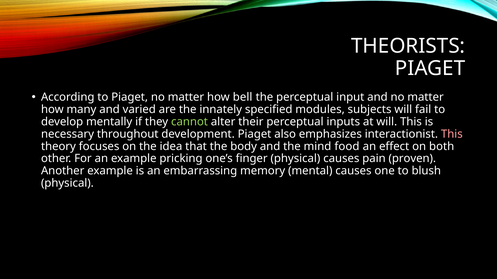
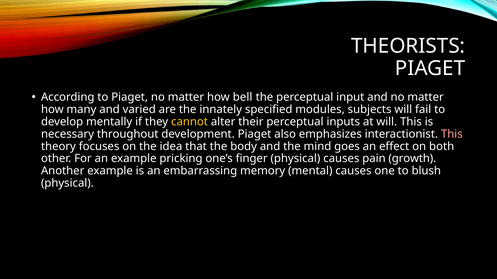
cannot colour: light green -> yellow (190, 122)
food: food -> goes (347, 147)
proven: proven -> growth (412, 159)
